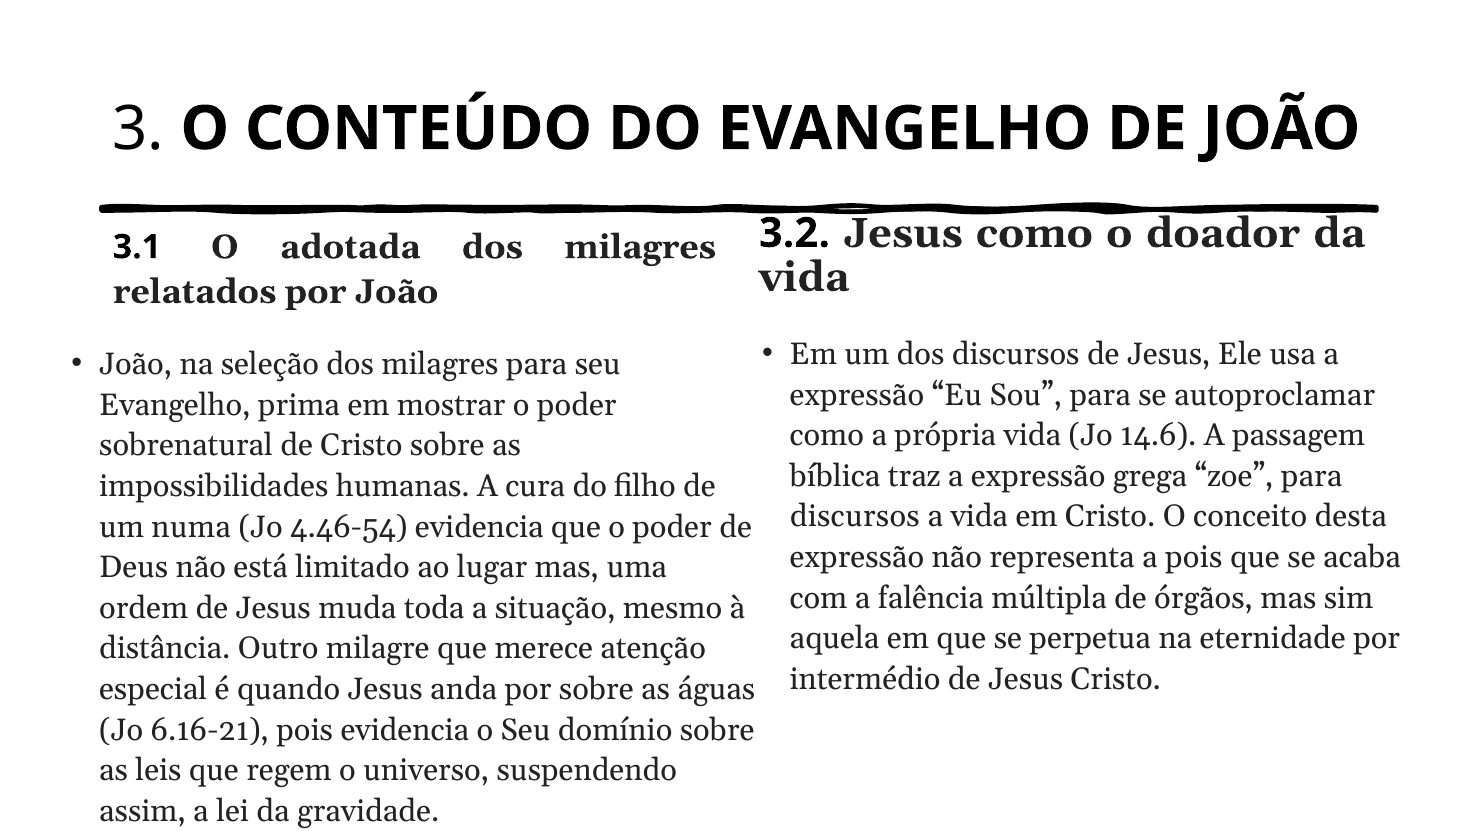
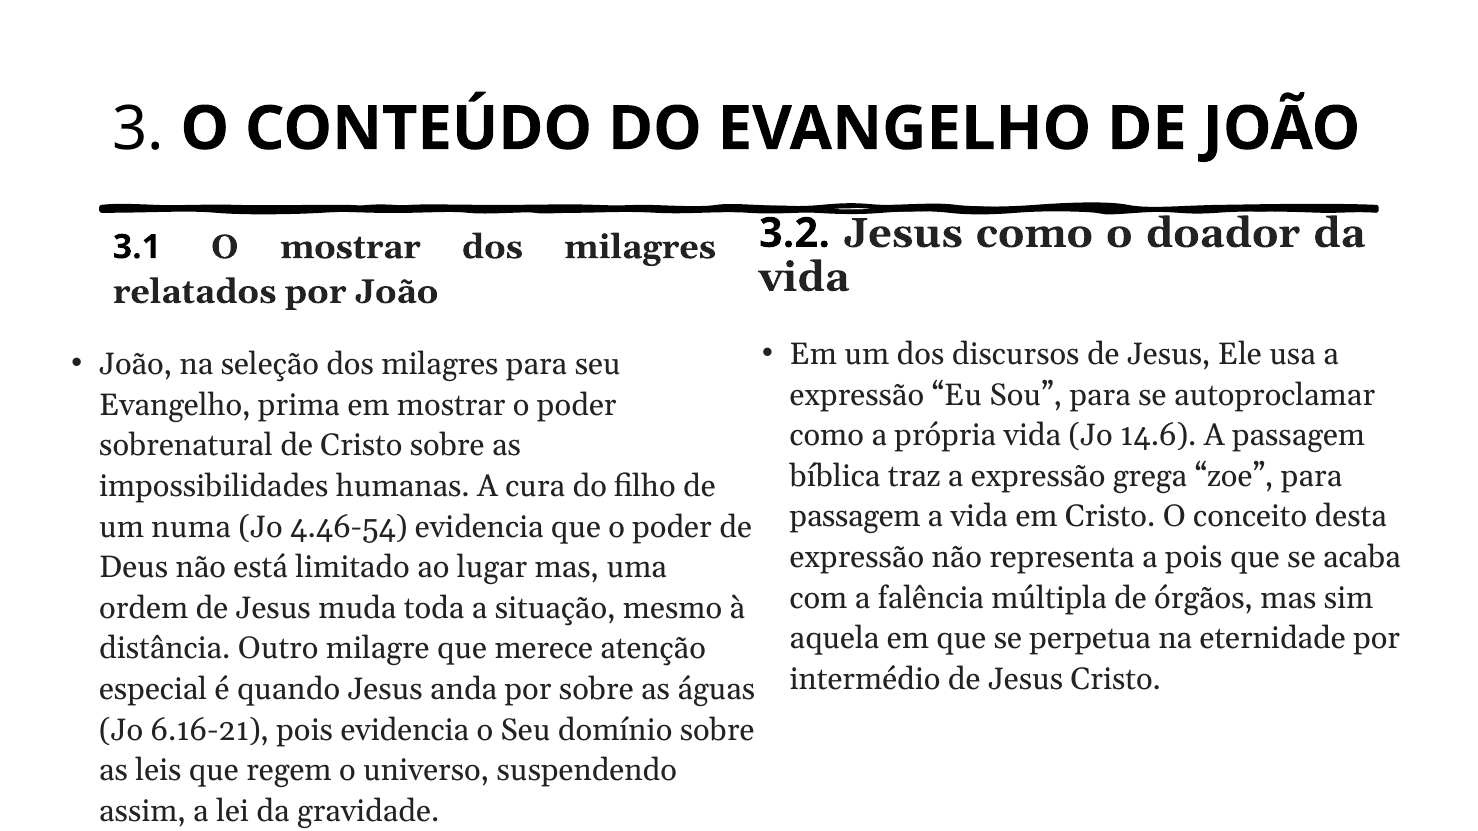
O adotada: adotada -> mostrar (350, 247)
discursos: discursos -> passagem (855, 517)
